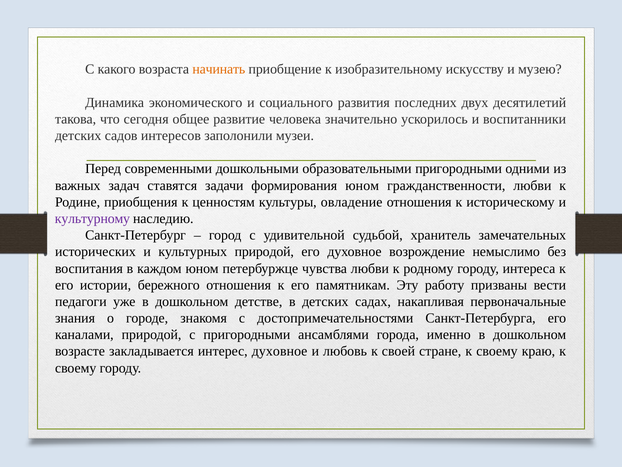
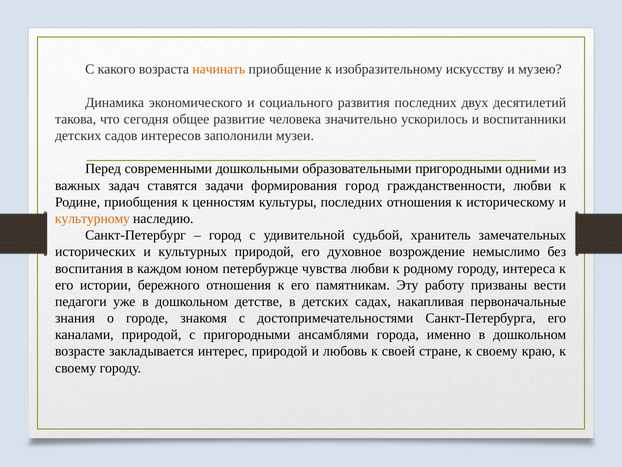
формирования юном: юном -> город (362, 185)
культуры овладение: овладение -> последних (352, 202)
культурному colour: purple -> orange (92, 218)
интерес духовное: духовное -> природой (280, 351)
